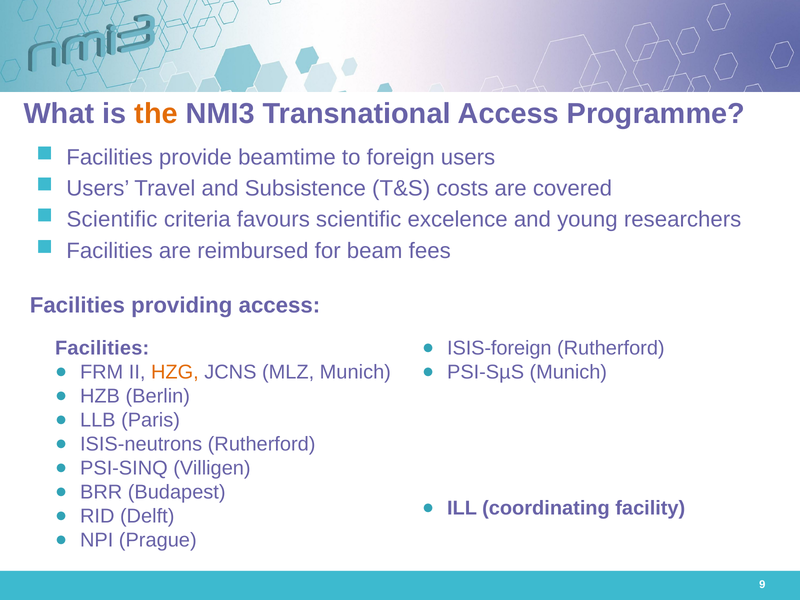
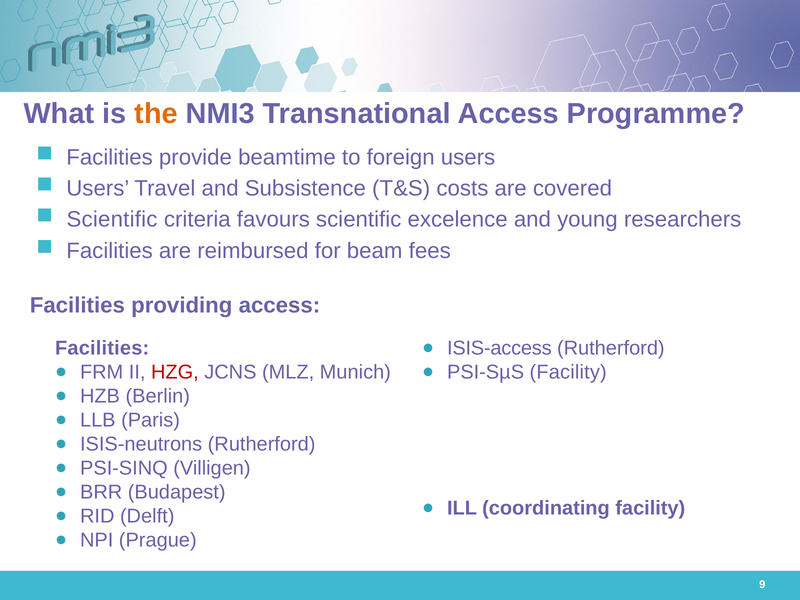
ISIS-foreign: ISIS-foreign -> ISIS-access (499, 348)
HZG colour: orange -> red (175, 372)
PSI-SµS Munich: Munich -> Facility (568, 372)
